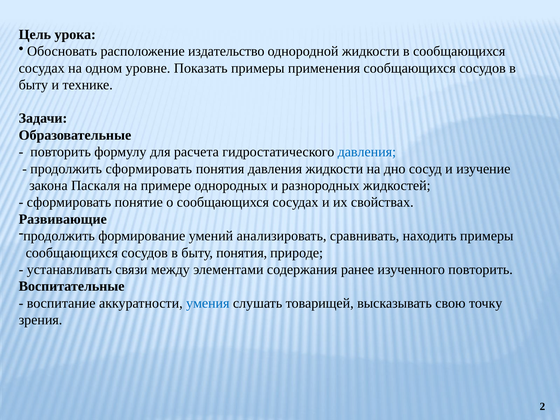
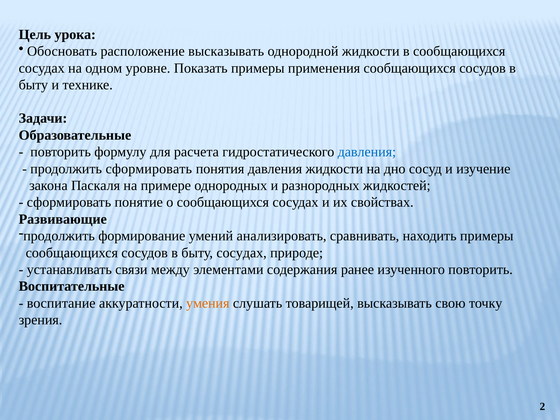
расположение издательство: издательство -> высказывать (226, 51)
быту понятия: понятия -> сосудах (242, 253)
умения colour: blue -> orange (208, 303)
